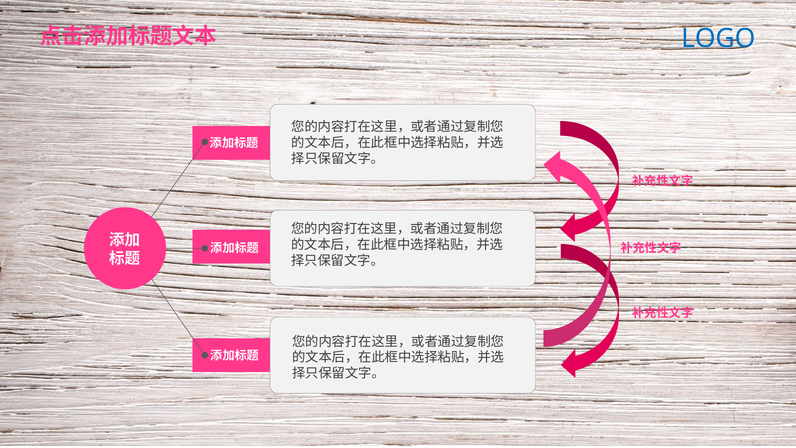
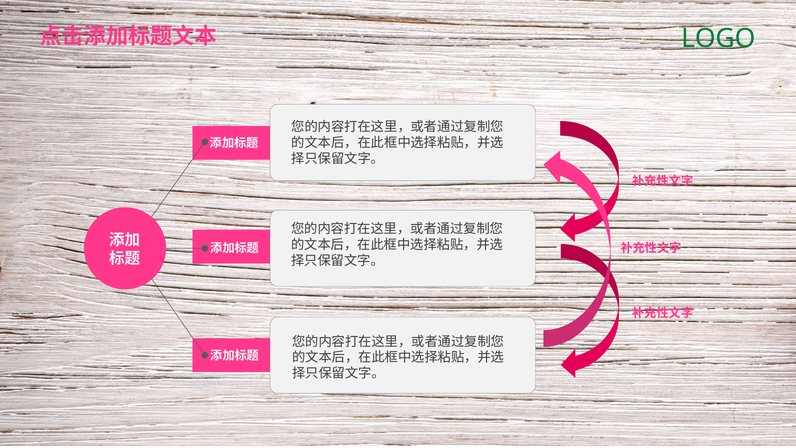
LOGO colour: blue -> green (718, 39)
